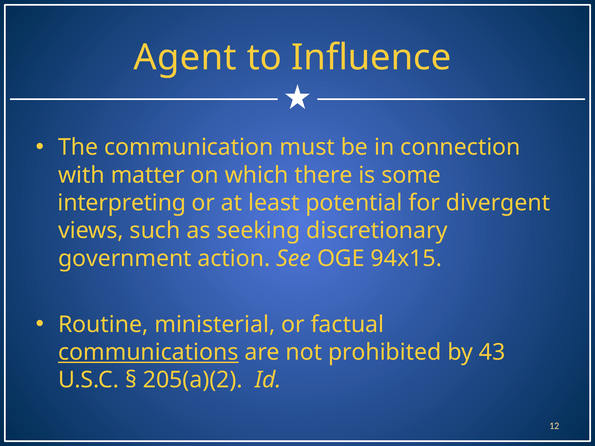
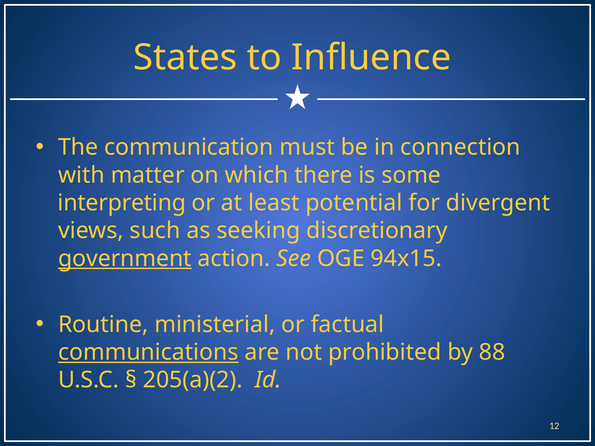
Agent: Agent -> States (185, 58)
government underline: none -> present (125, 259)
43: 43 -> 88 (492, 352)
